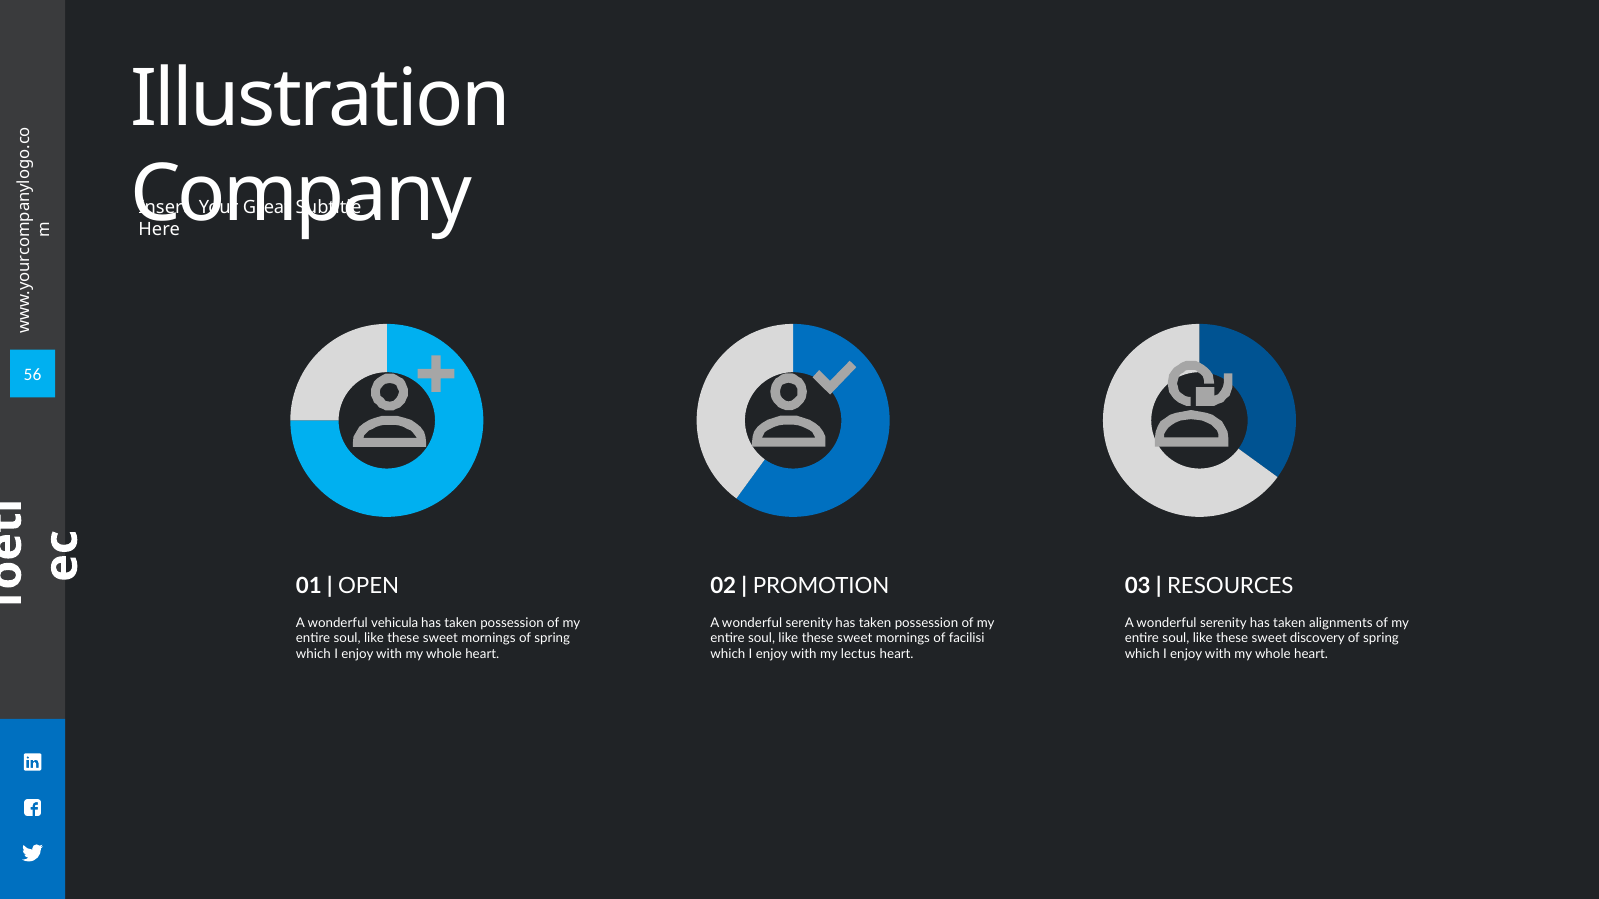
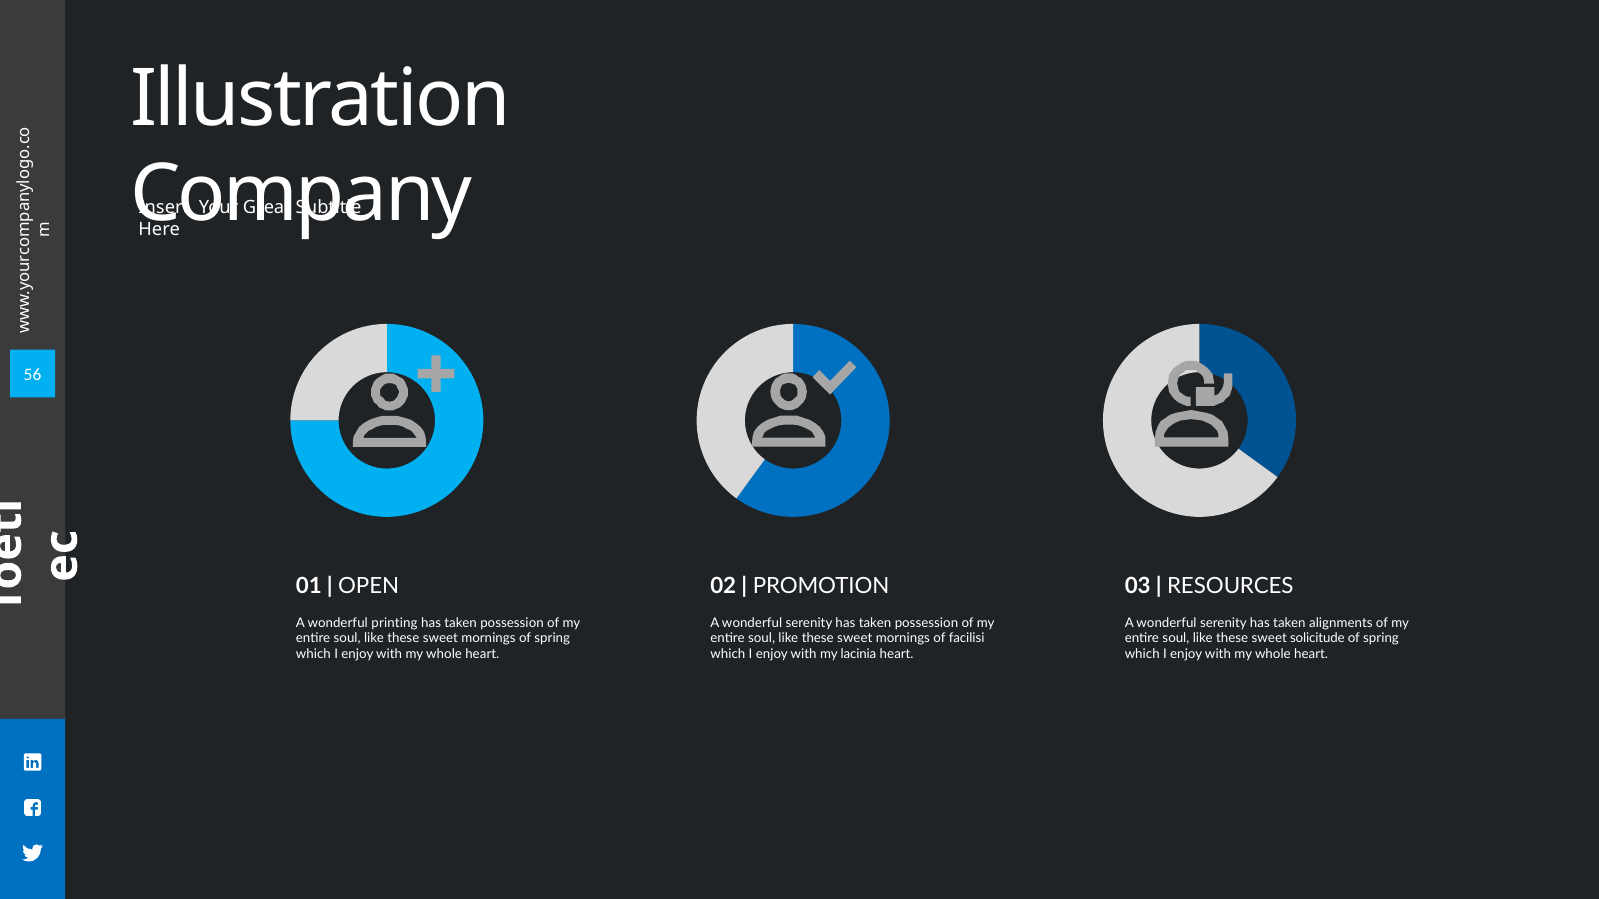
vehicula: vehicula -> printing (395, 623)
discovery: discovery -> solicitude (1317, 639)
lectus: lectus -> lacinia (858, 655)
